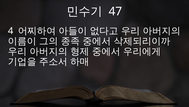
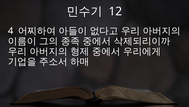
47: 47 -> 12 (115, 11)
